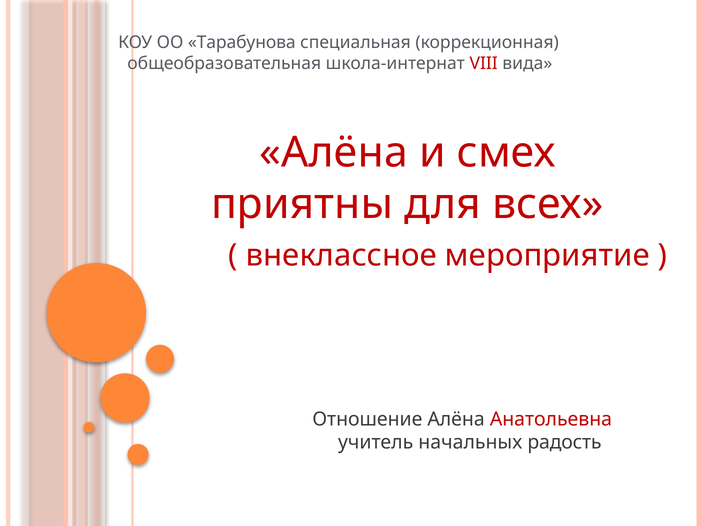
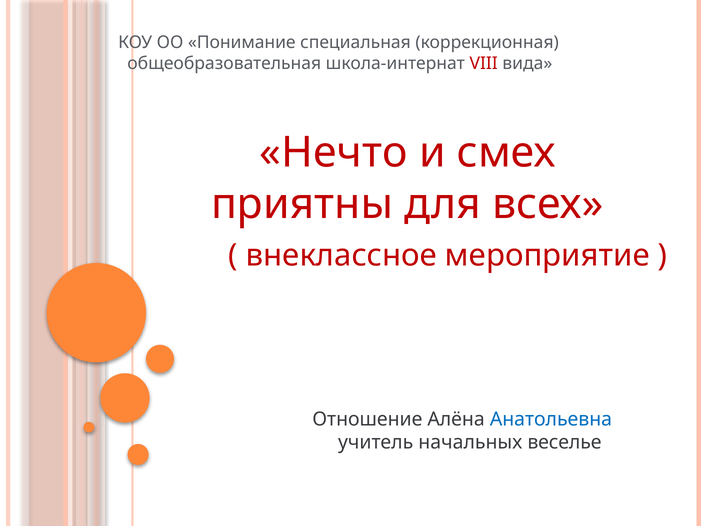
Тарабунова: Тарабунова -> Понимание (242, 43)
Алёна: Алёна -> Нечто (333, 153)
Анатольевна colour: red -> blue (551, 419)
радость: радость -> веселье (564, 442)
